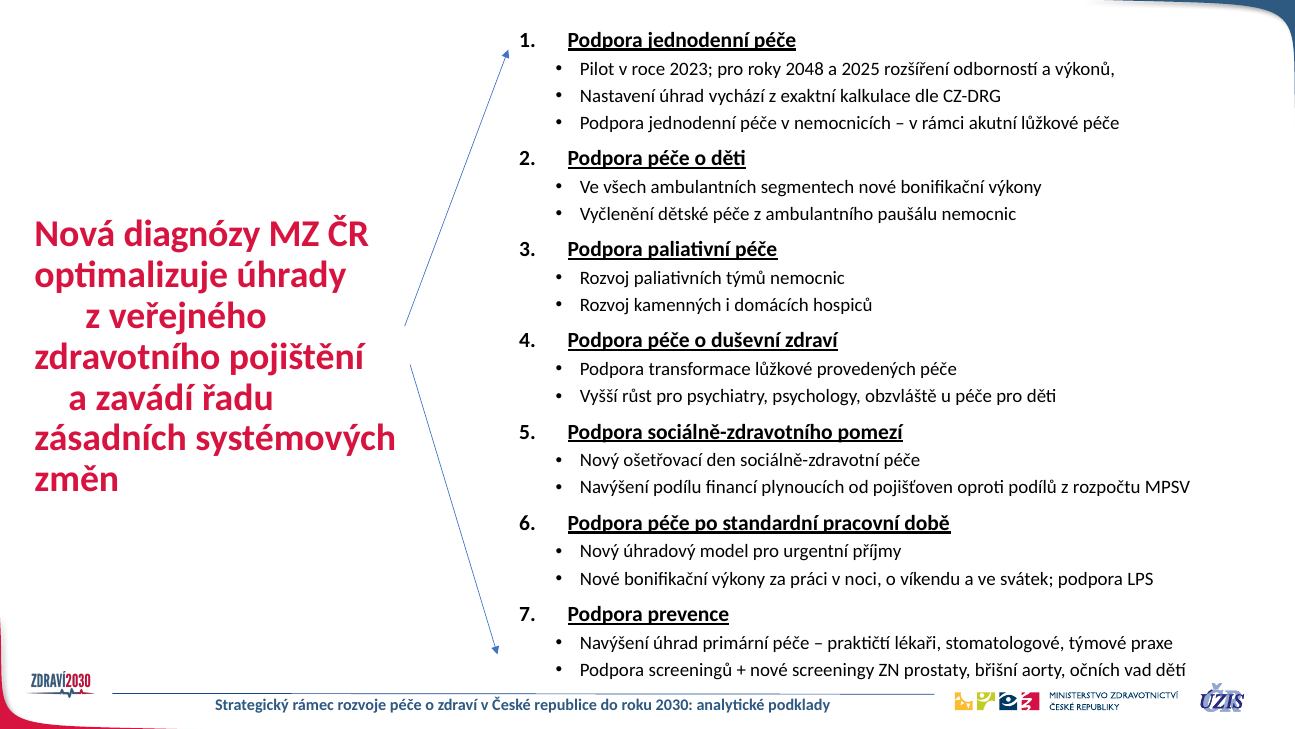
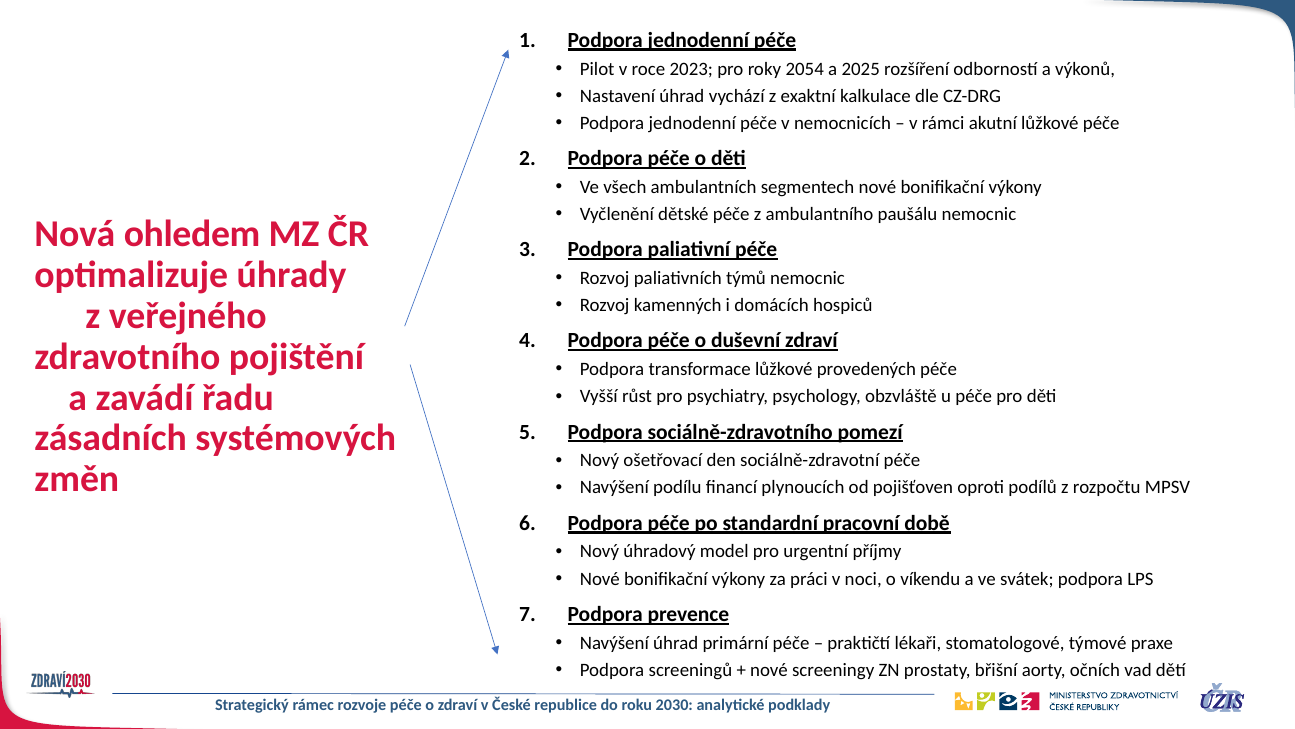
2048: 2048 -> 2054 (805, 69)
diagnózy: diagnózy -> ohledem (192, 234)
